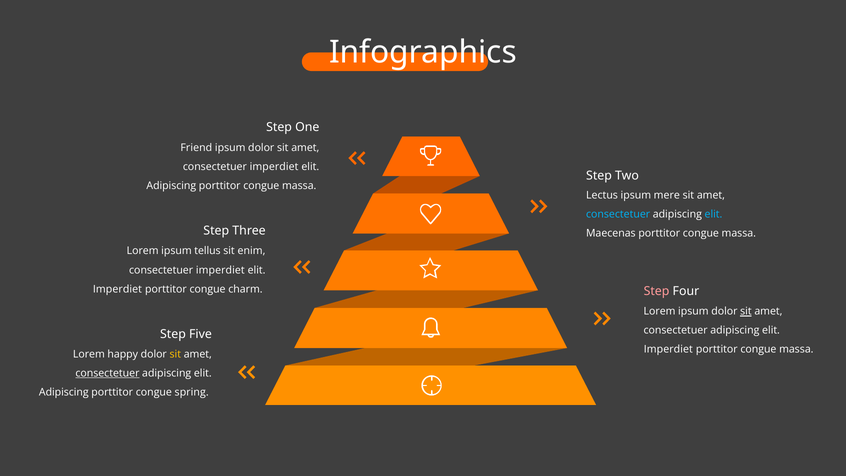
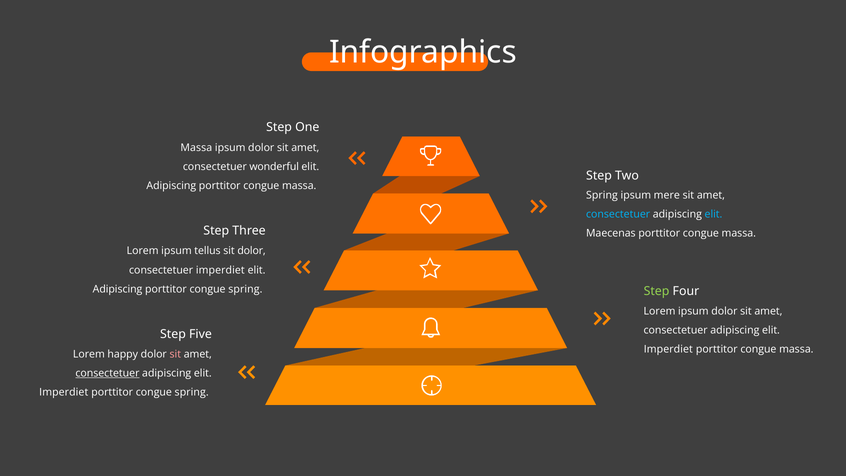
Friend: Friend -> Massa (196, 148)
imperdiet: imperdiet -> wonderful (274, 167)
Lectus: Lectus -> Spring (602, 195)
sit enim: enim -> dolor (252, 251)
Imperdiet: Imperdiet -> Adipiscing (118, 289)
charm: charm -> spring (245, 289)
Step colour: pink -> light green (657, 291)
sit underline: present -> none (746, 311)
sit colour: yellow -> pink (175, 354)
Adipiscing: Adipiscing -> Imperdiet (64, 392)
